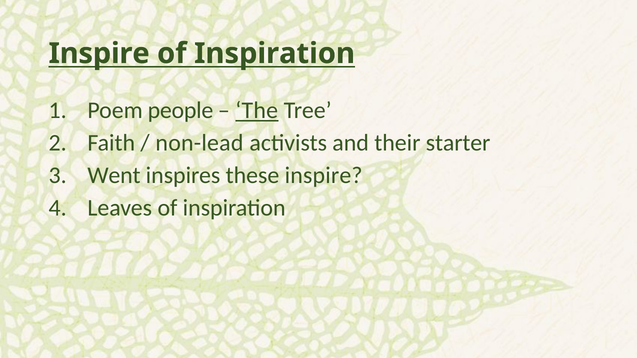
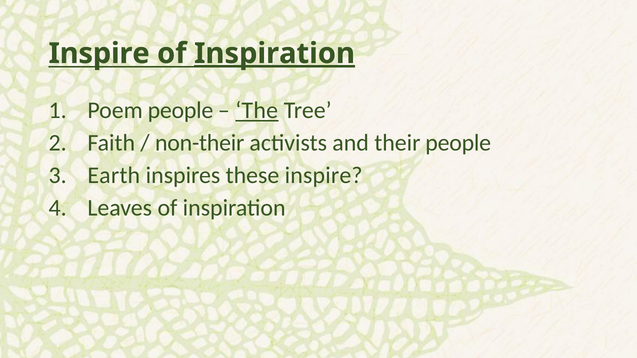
Inspiration underline: none -> present (275, 54)
non-lead: non-lead -> non-their (200, 143)
their starter: starter -> people (458, 143)
Went: Went -> Earth (114, 175)
